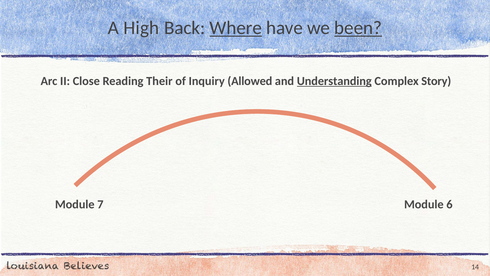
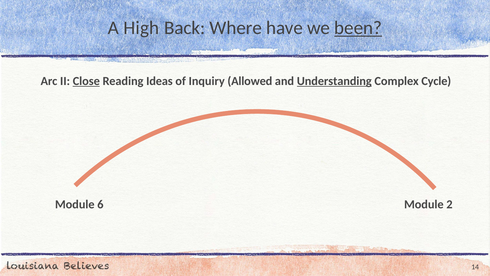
Where underline: present -> none (236, 28)
Close underline: none -> present (86, 81)
Their: Their -> Ideas (159, 81)
Story: Story -> Cycle (436, 81)
7: 7 -> 6 (100, 204)
6: 6 -> 2 (449, 204)
